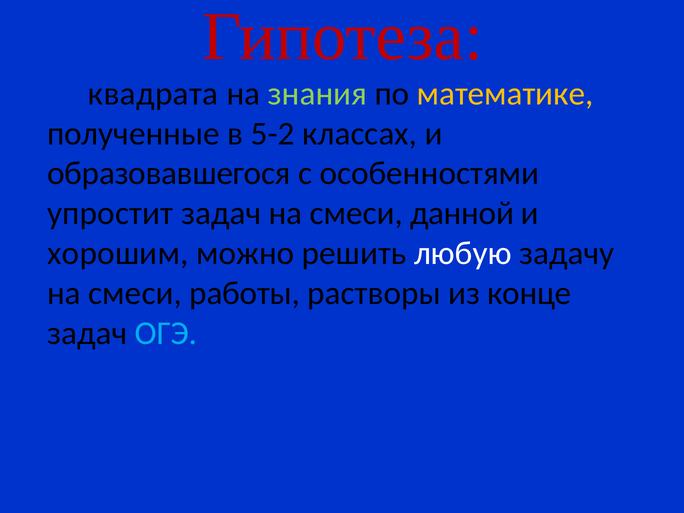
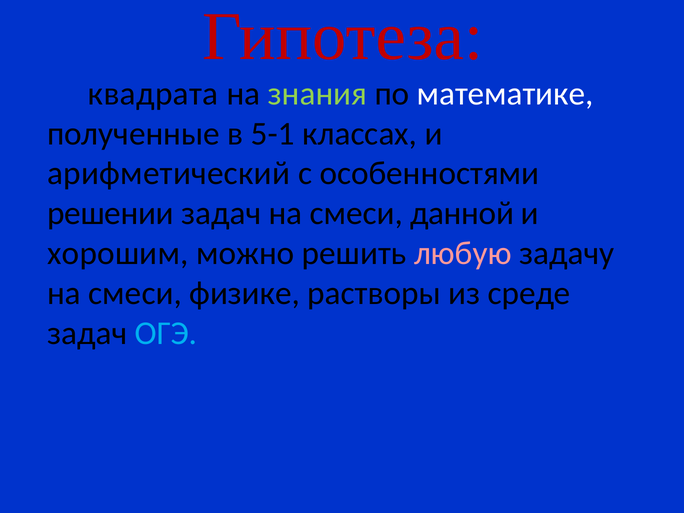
математике colour: yellow -> white (505, 94)
5-2: 5-2 -> 5-1 (273, 134)
образовавшегося: образовавшегося -> арифметический (169, 173)
упростит: упростит -> решении (110, 213)
любую colour: white -> pink (463, 253)
работы: работы -> физике (245, 293)
конце: конце -> среде (529, 293)
